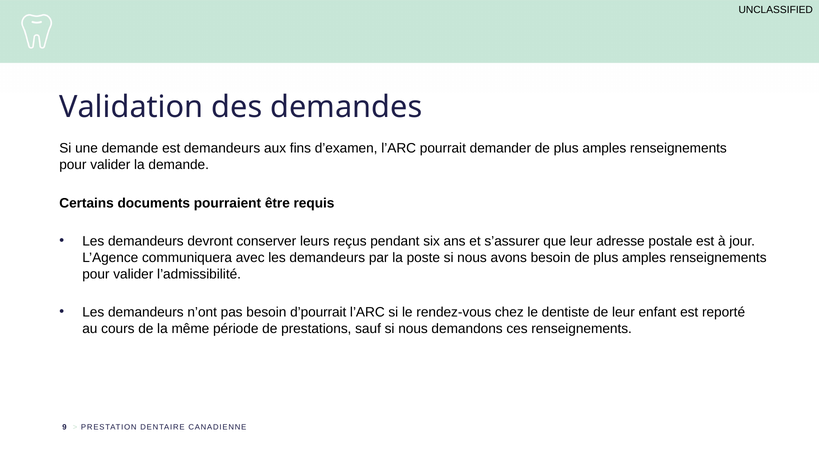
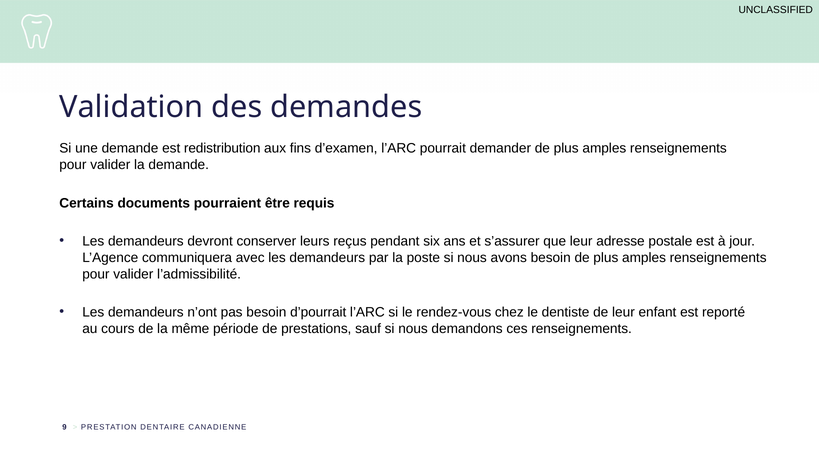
est demandeurs: demandeurs -> redistribution (222, 148)
